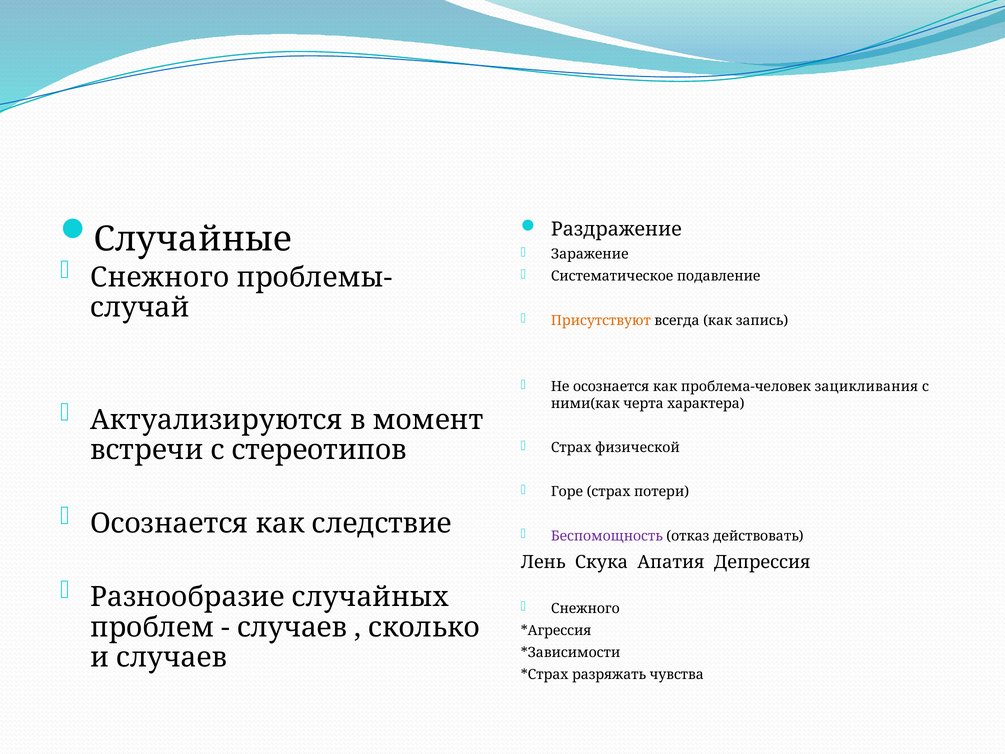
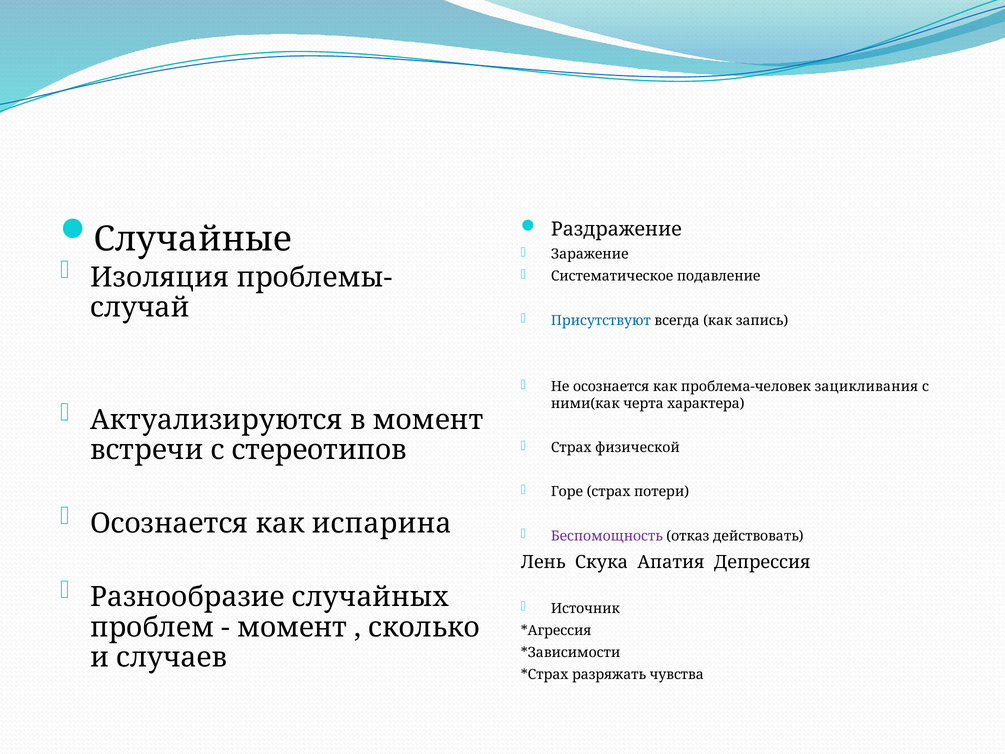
Снежного: Снежного -> Изоляция (160, 277)
Присутствуют colour: orange -> blue (601, 320)
следствие: следствие -> испарина (382, 523)
Снежного: Снежного -> Источник (585, 608)
случаев: случаев -> момент (292, 627)
